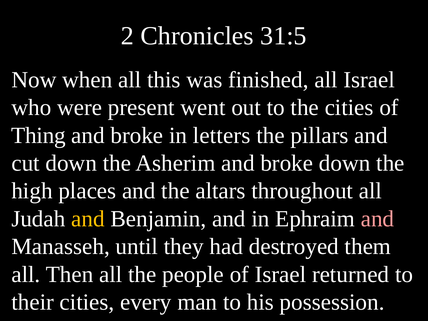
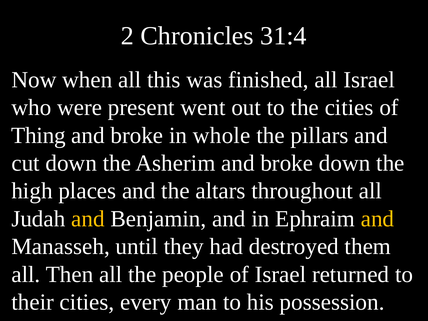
31:5: 31:5 -> 31:4 (283, 36)
letters: letters -> whole (222, 135)
and colour: pink -> yellow (378, 219)
